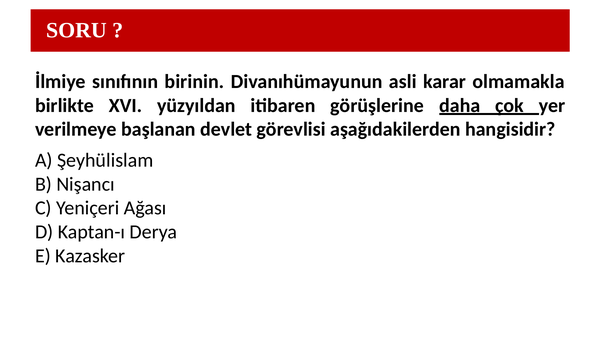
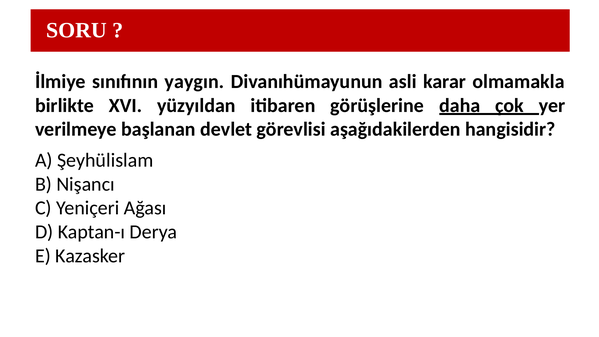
birinin: birinin -> yaygın (194, 81)
